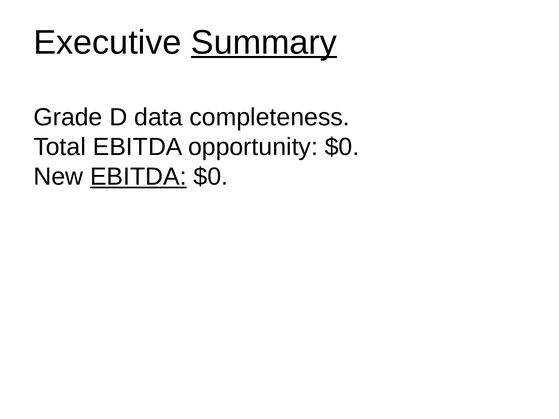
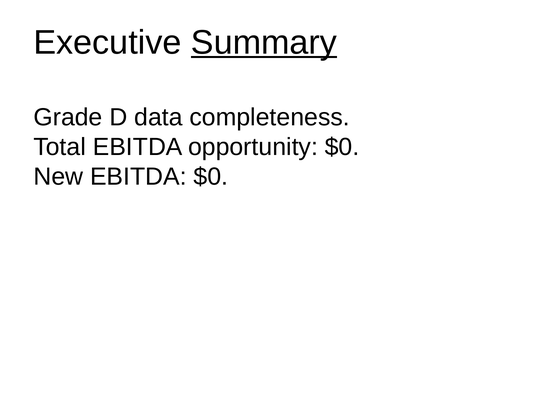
EBITDA underline: present -> none (138, 177)
